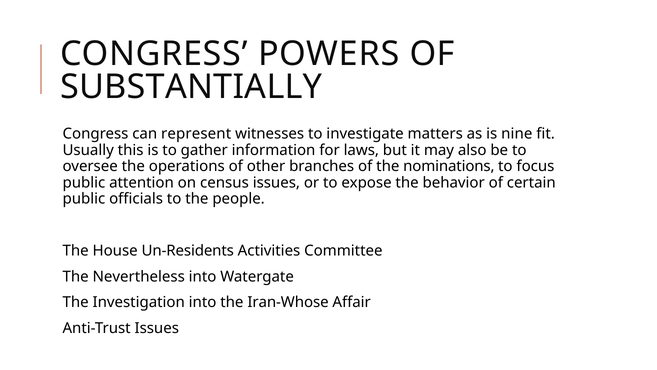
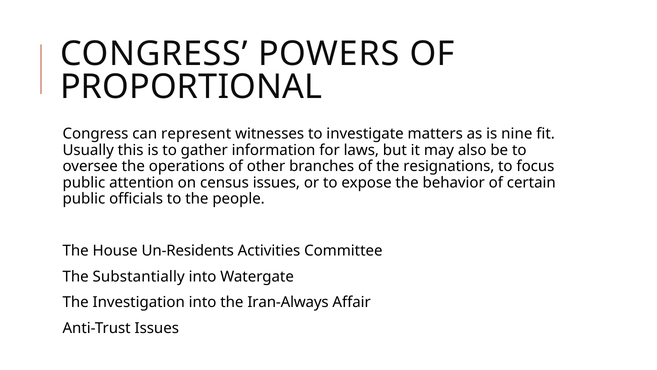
SUBSTANTIALLY: SUBSTANTIALLY -> PROPORTIONAL (191, 87)
nominations: nominations -> resignations (449, 166)
Nevertheless: Nevertheless -> Substantially (139, 276)
Iran-Whose: Iran-Whose -> Iran-Always (288, 302)
